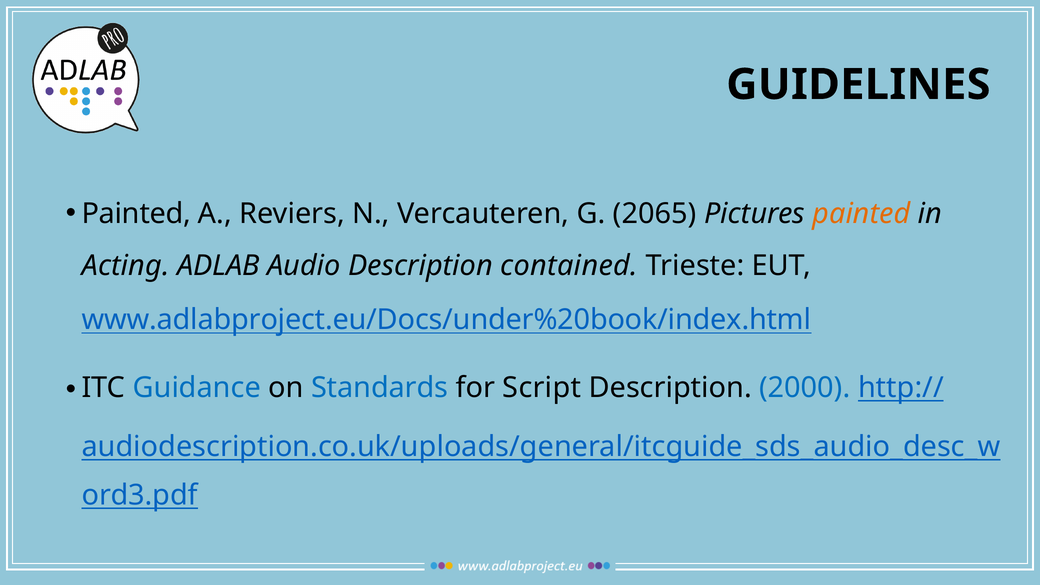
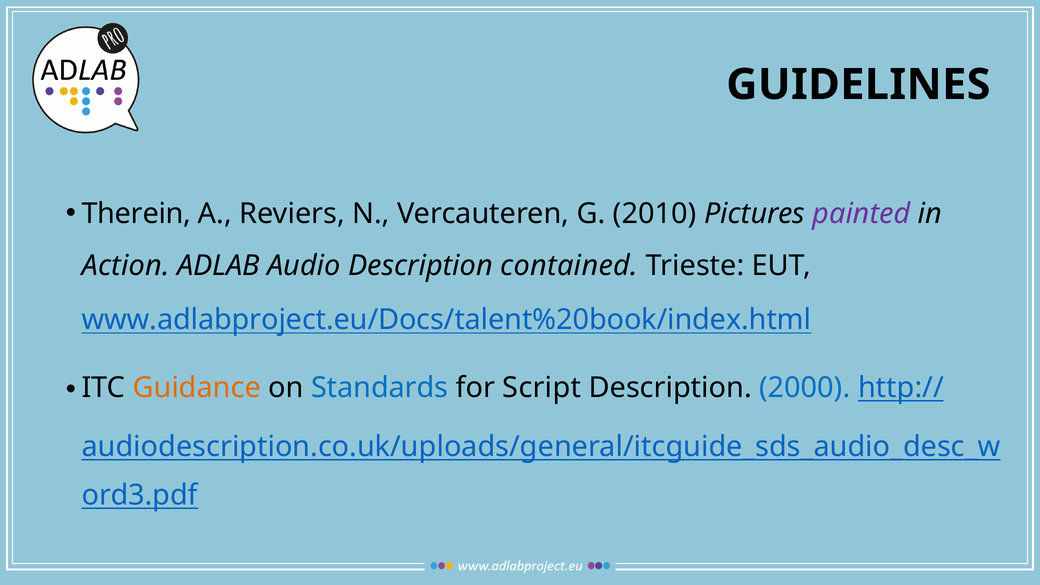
Painted: Painted -> Therein (136, 214)
2065: 2065 -> 2010 (655, 214)
painted colour: orange -> purple (861, 214)
Acting: Acting -> Action (126, 266)
www.adlabproject.eu/Docs/under%20book/index.html: www.adlabproject.eu/Docs/under%20book/index.html -> www.adlabproject.eu/Docs/talent%20book/index.html (446, 320)
Guidance colour: blue -> orange (197, 388)
